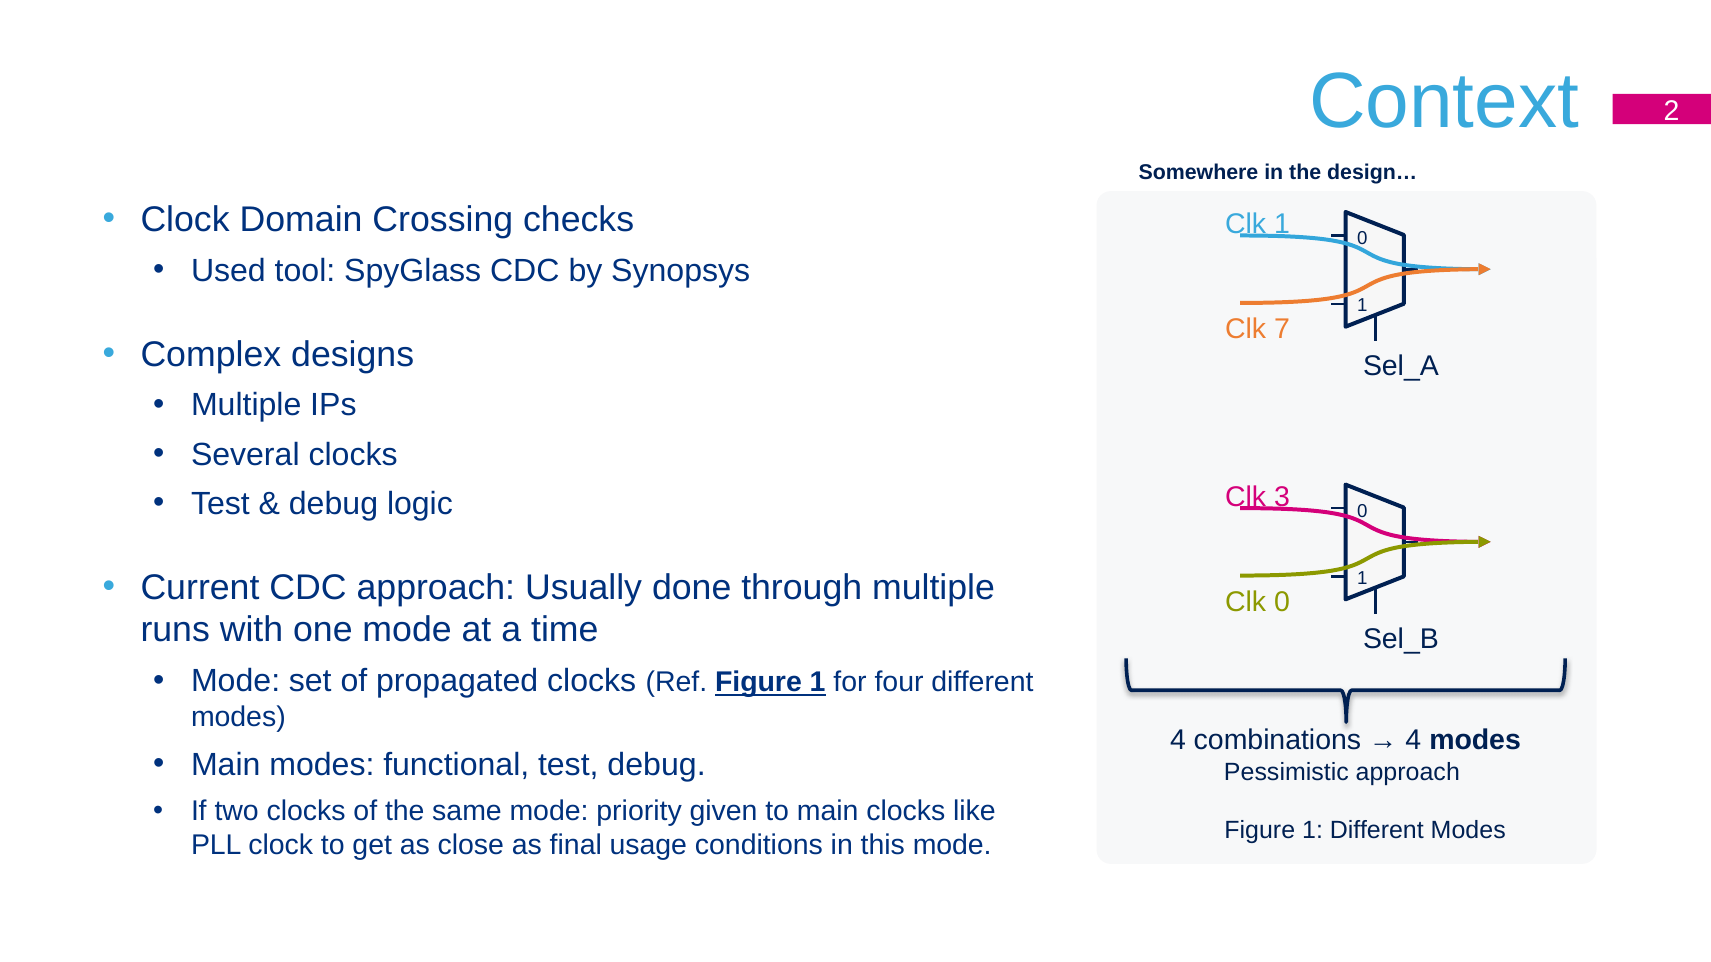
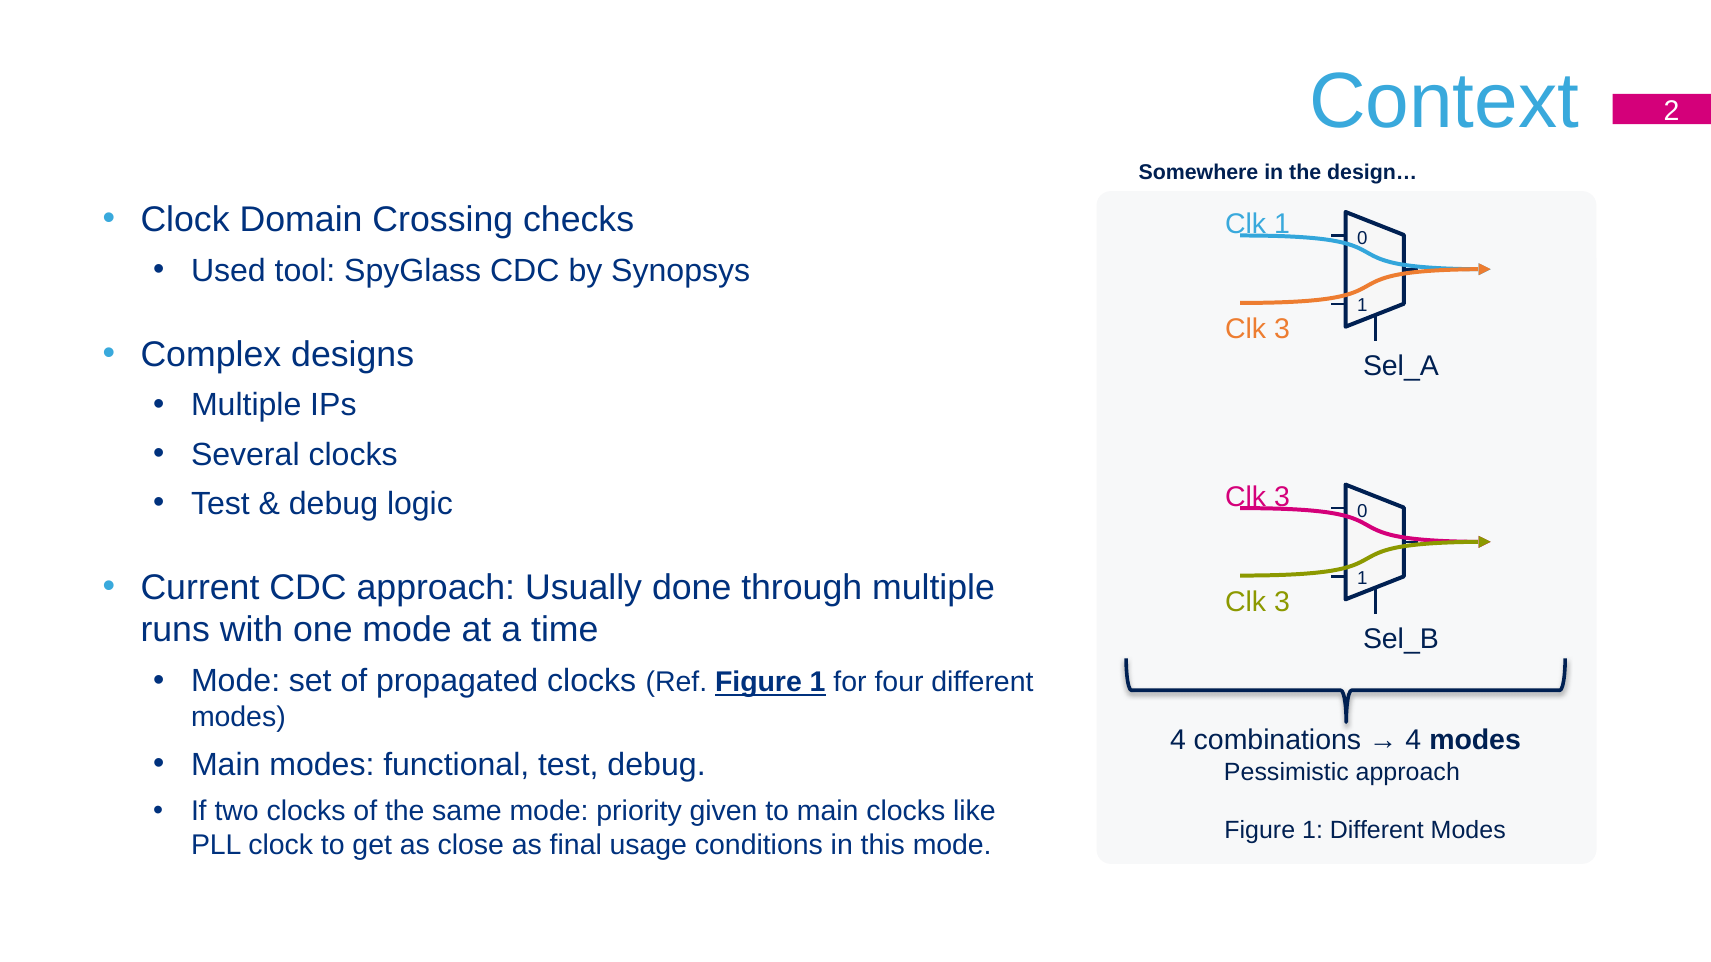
7: 7 -> 3 (1282, 329)
0: 0 -> 3 (1282, 602)
